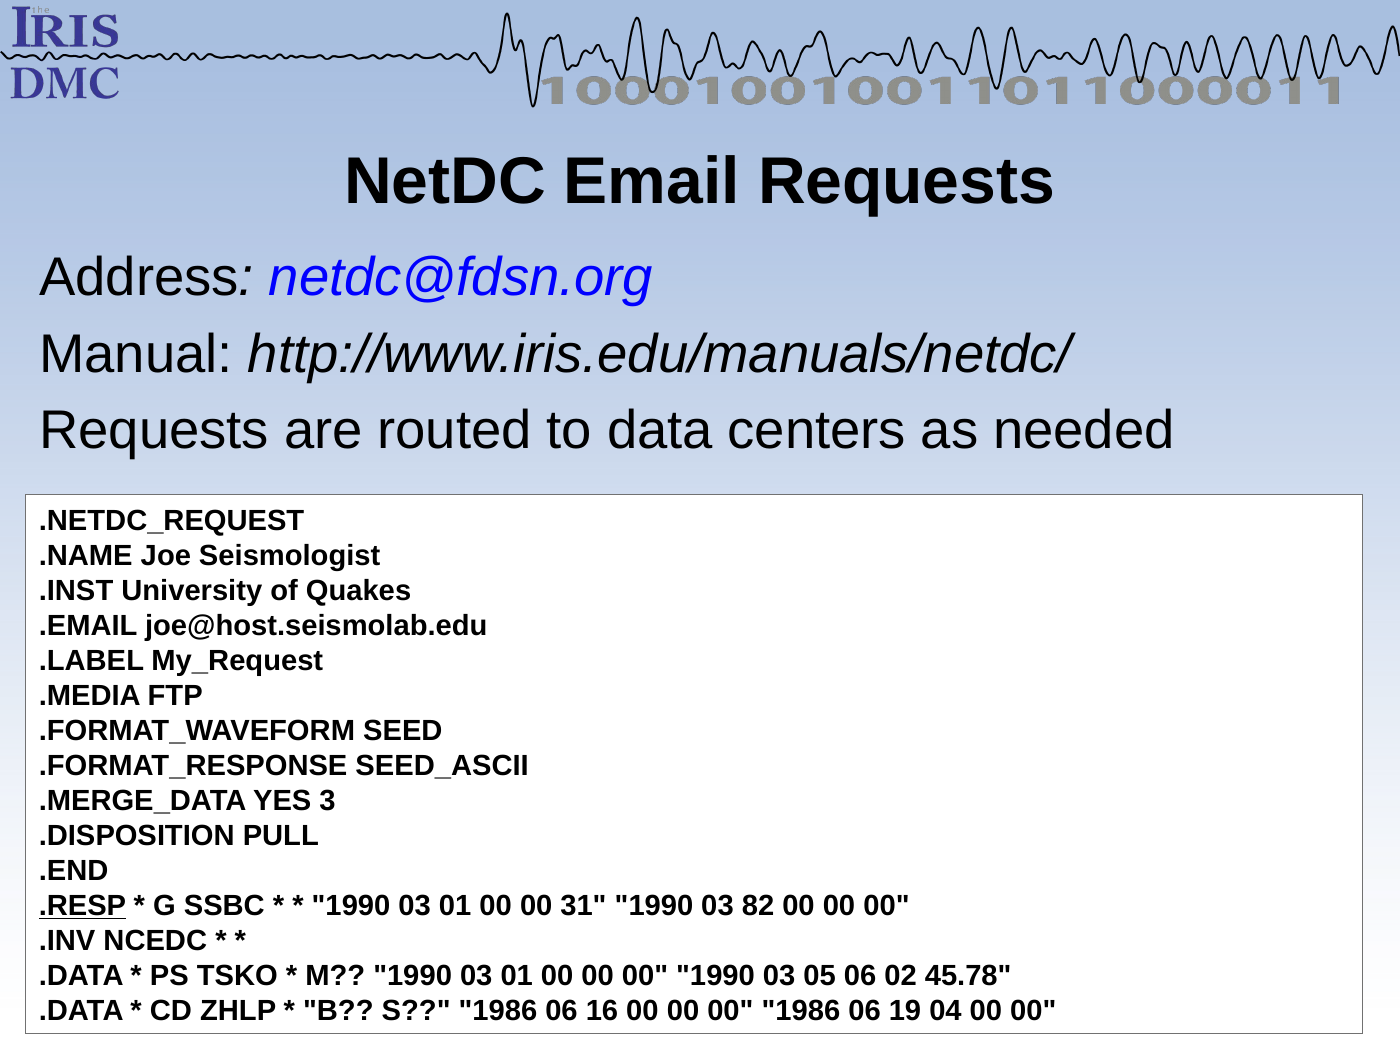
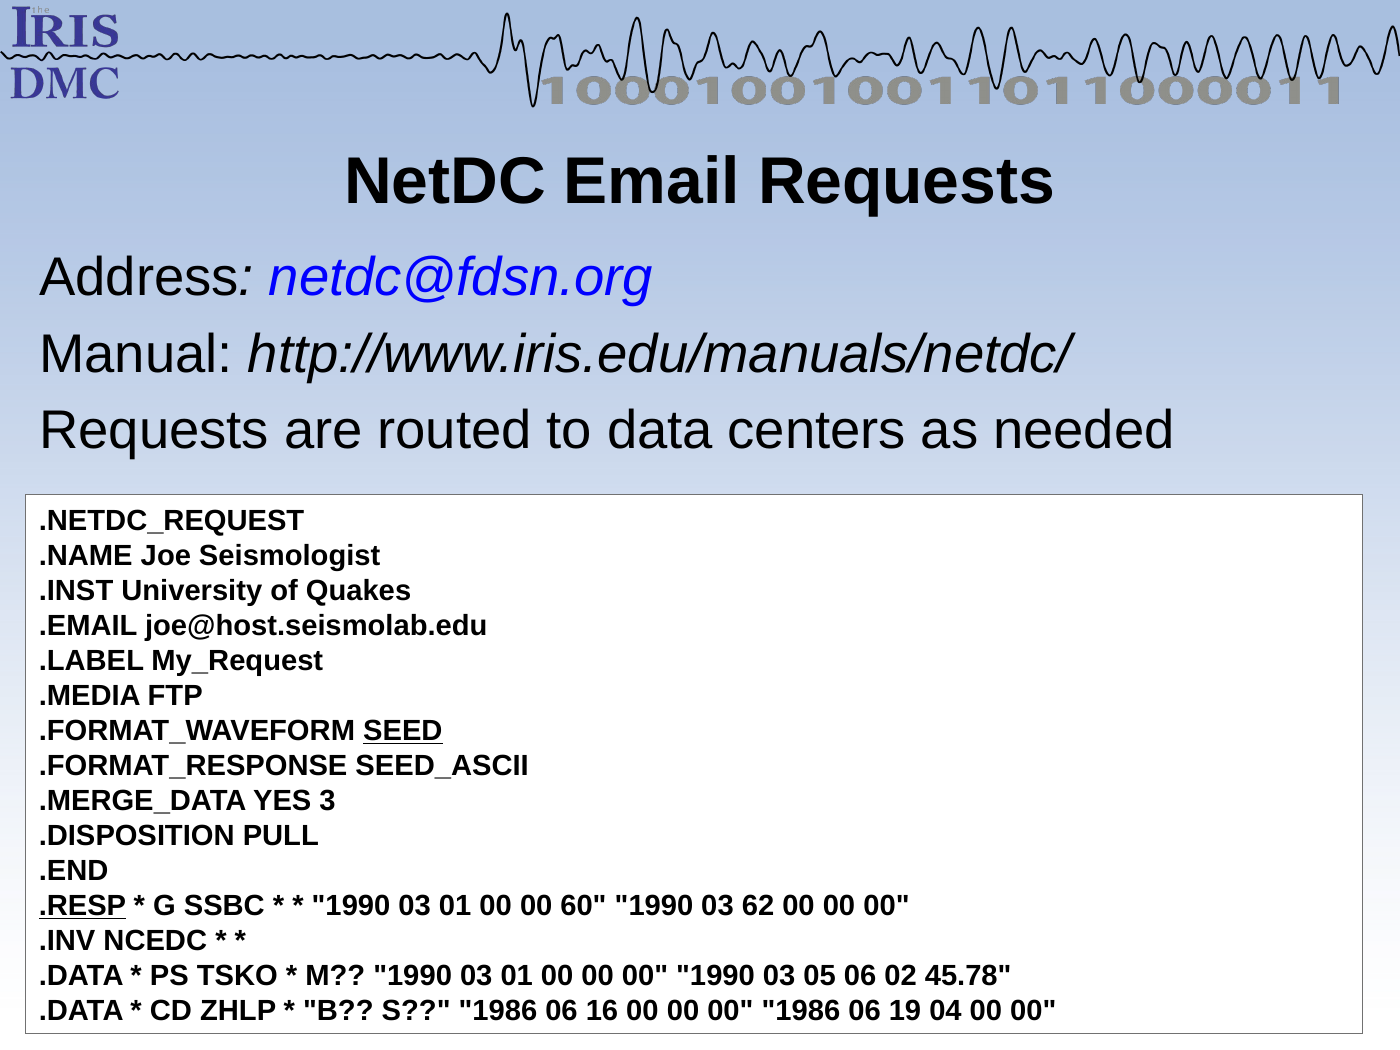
SEED underline: none -> present (403, 731)
31: 31 -> 60 (583, 906)
82: 82 -> 62 (758, 906)
